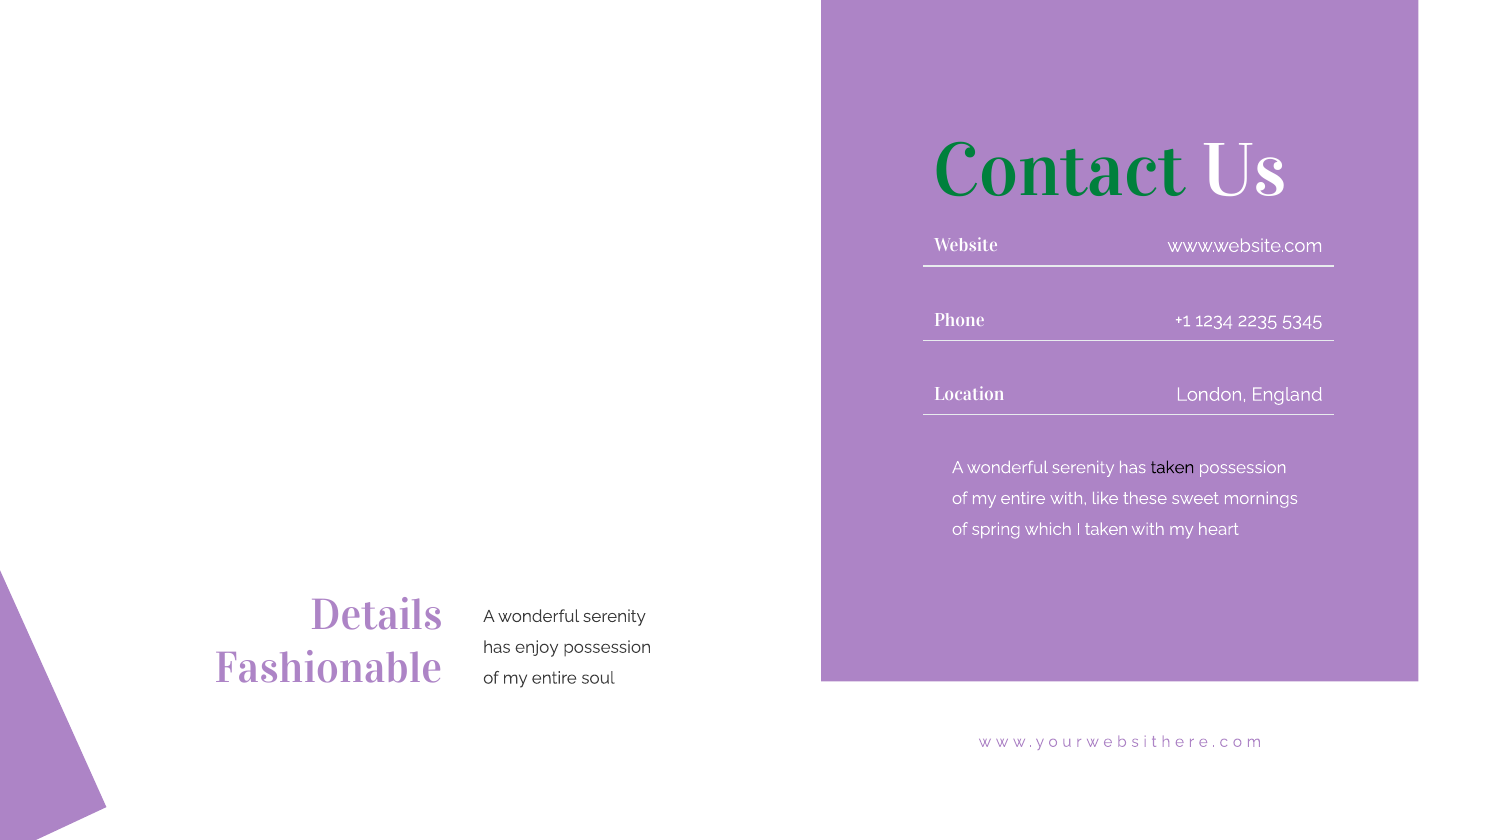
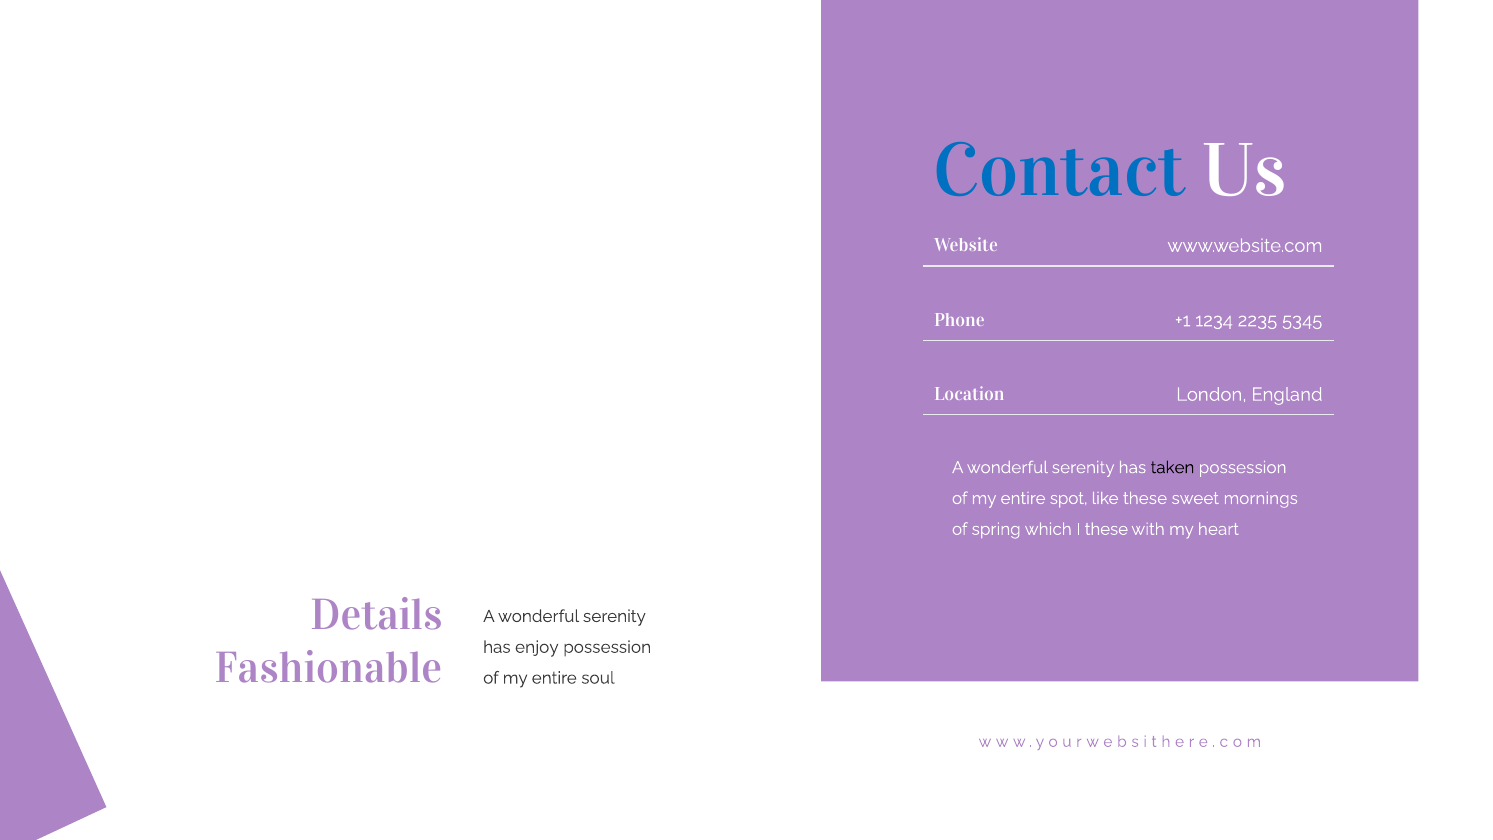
Contact colour: green -> blue (1060, 171)
entire with: with -> spot (1069, 498)
I taken: taken -> these (1106, 529)
